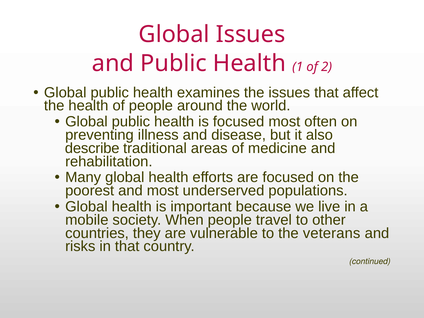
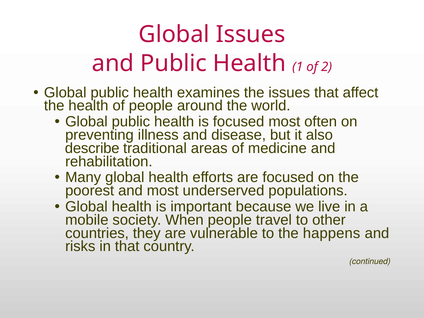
veterans: veterans -> happens (332, 233)
